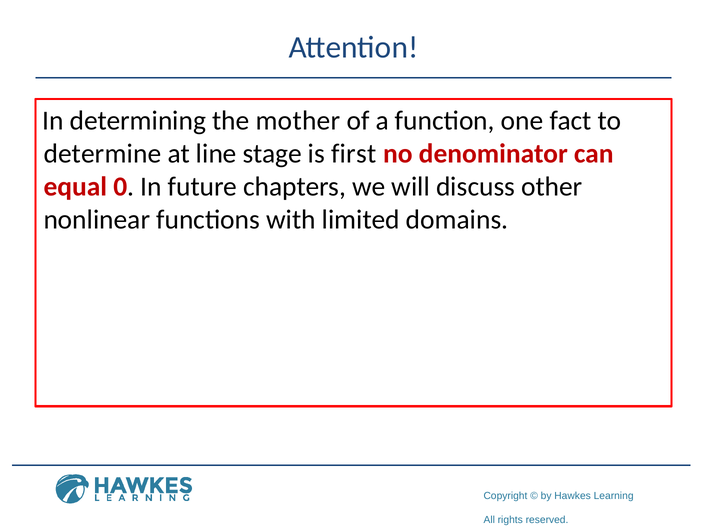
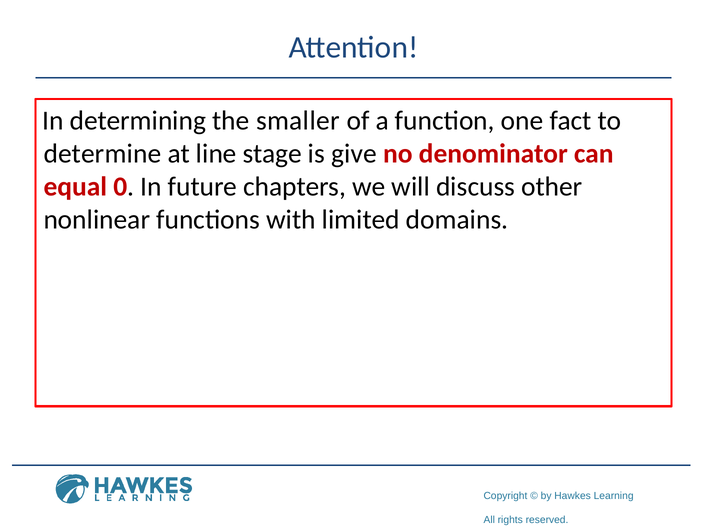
mother: mother -> smaller (298, 121)
first: first -> give (354, 154)
